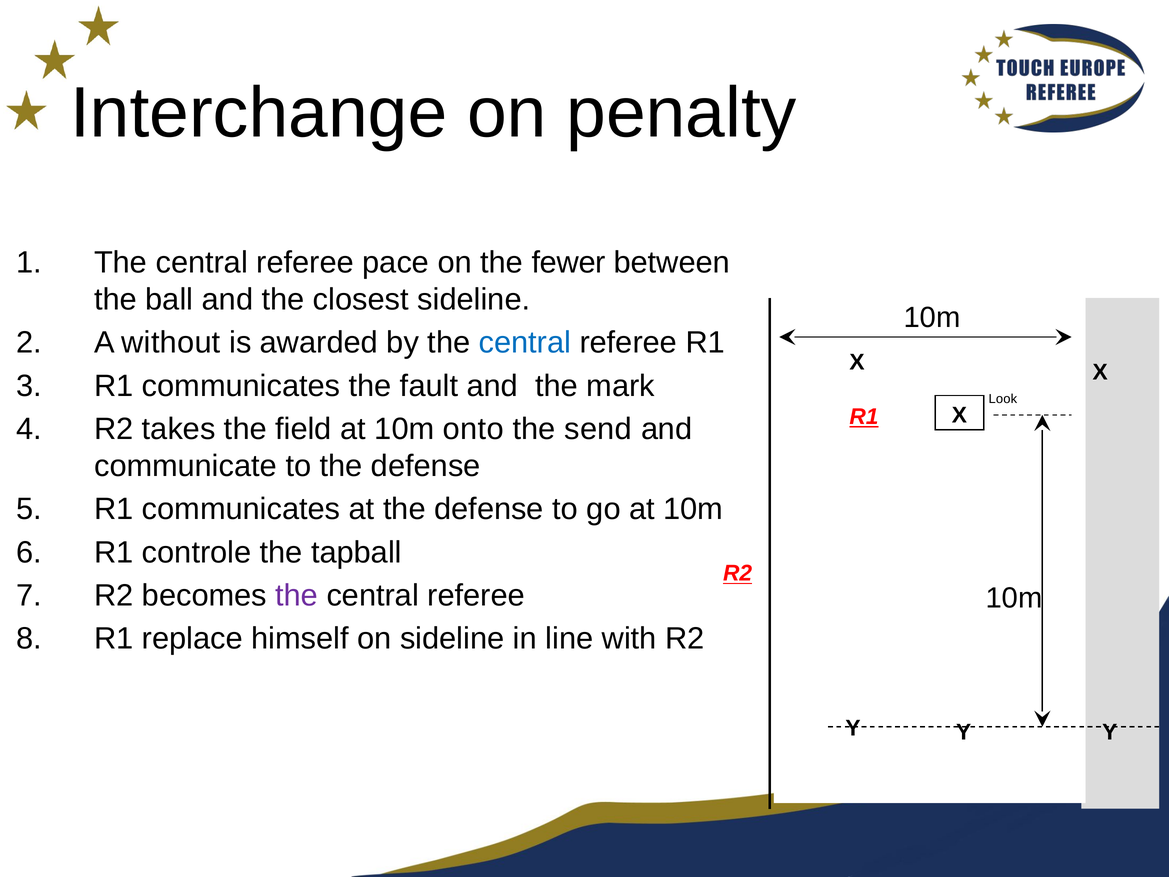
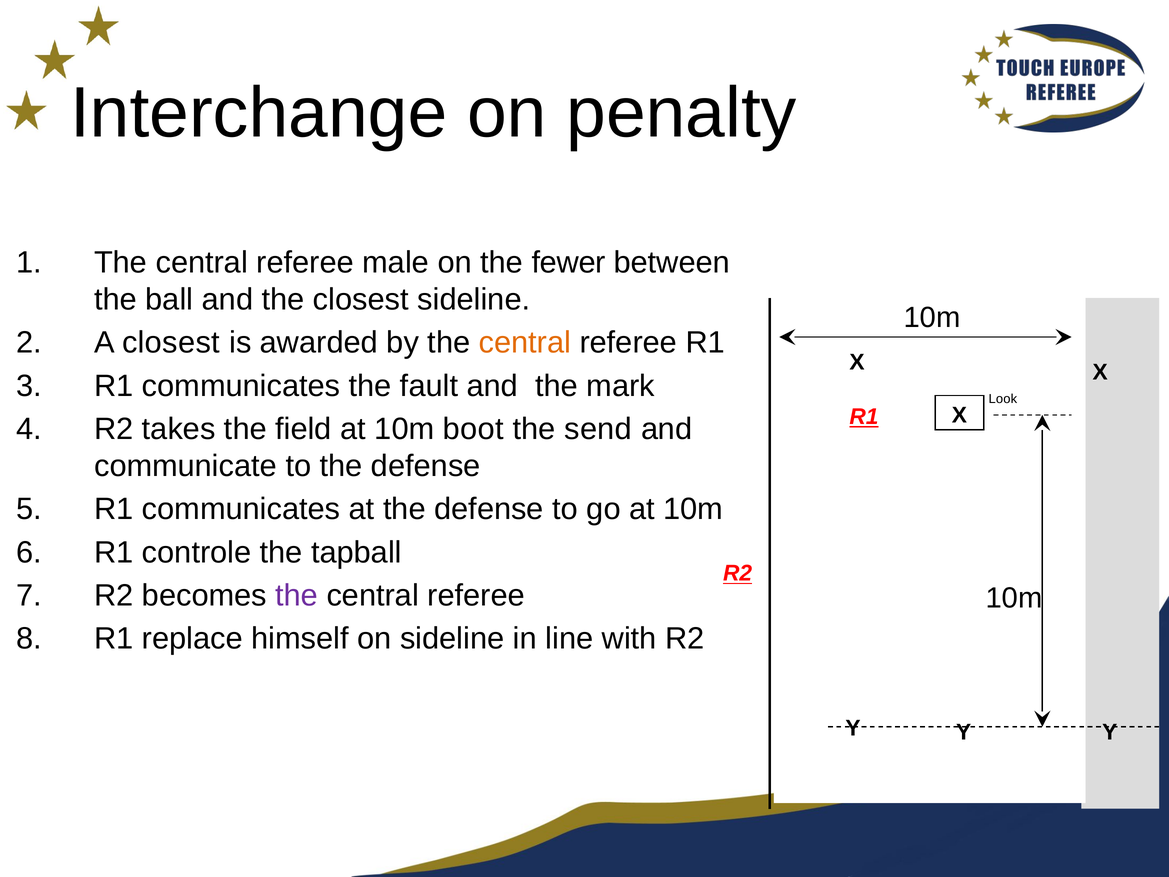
pace: pace -> male (396, 262)
A without: without -> closest (171, 343)
central colour: blue -> orange (525, 343)
onto: onto -> boot (473, 429)
